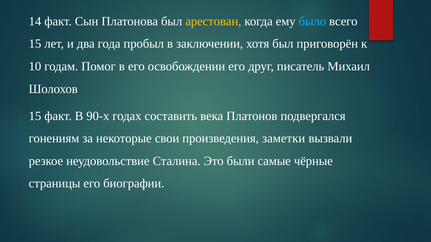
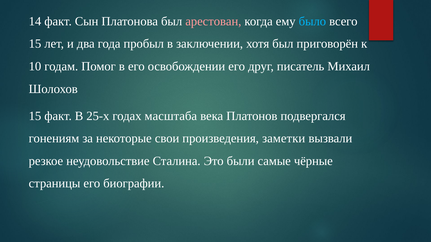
арестован colour: yellow -> pink (213, 21)
90-х: 90-х -> 25-х (98, 116)
составить: составить -> масштаба (171, 116)
